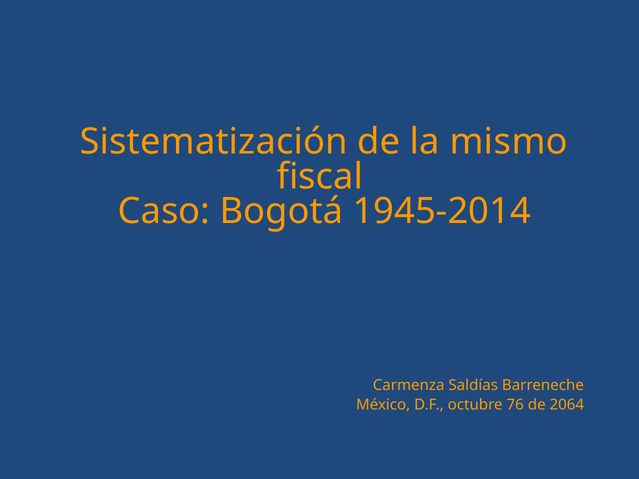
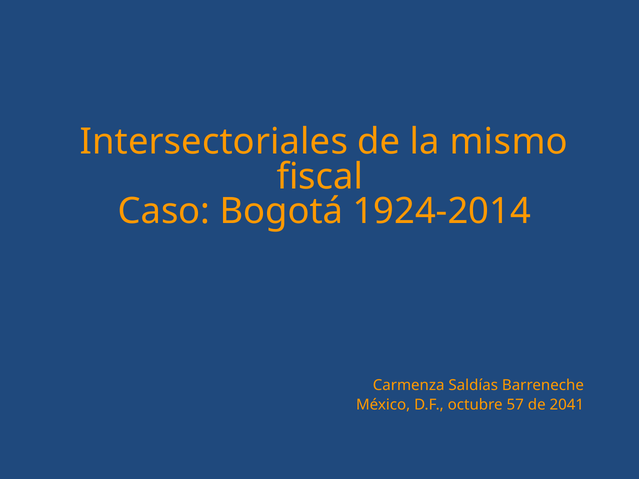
Sistematización: Sistematización -> Intersectoriales (214, 142)
1945-2014: 1945-2014 -> 1924-2014 (442, 212)
76: 76 -> 57 (515, 405)
2064: 2064 -> 2041 (567, 405)
